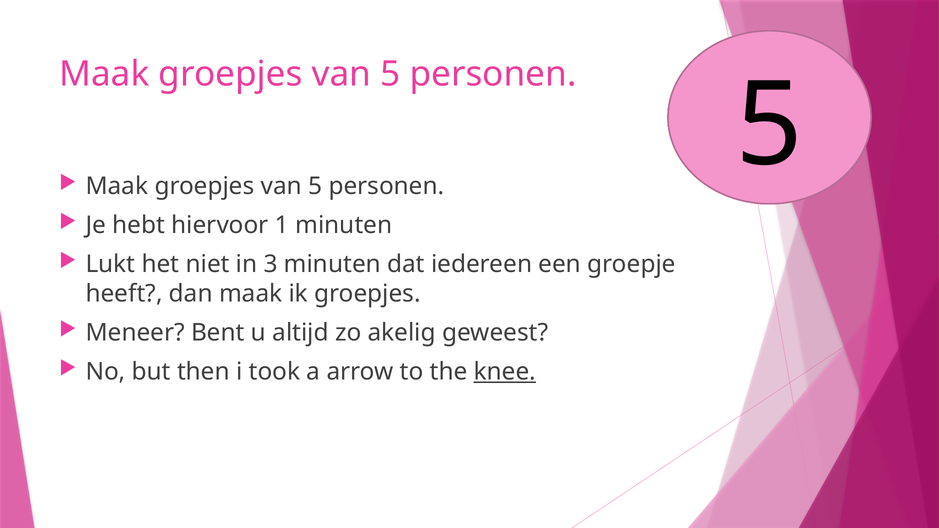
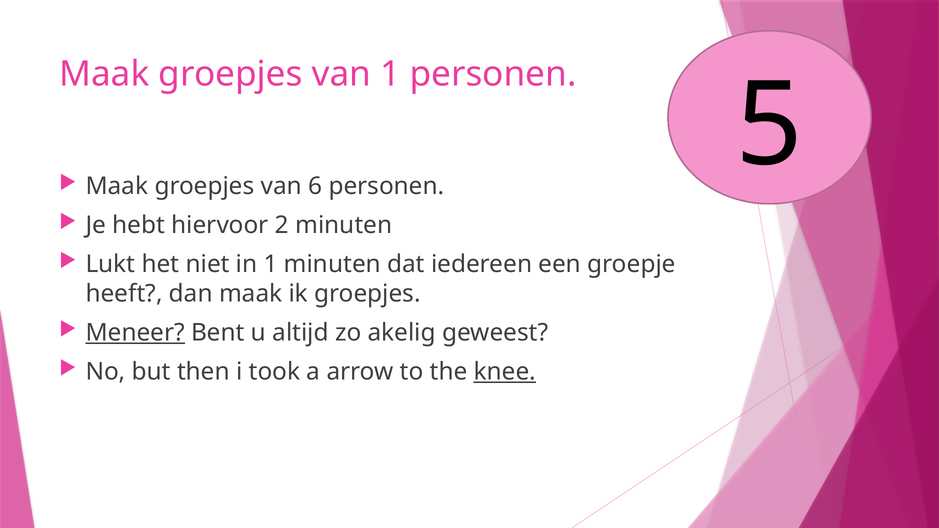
5: 5 -> 1 (390, 74)
5: 5 -> 6 (315, 186)
1: 1 -> 2 (282, 225)
in 3: 3 -> 1 (271, 264)
Meneer underline: none -> present (135, 333)
